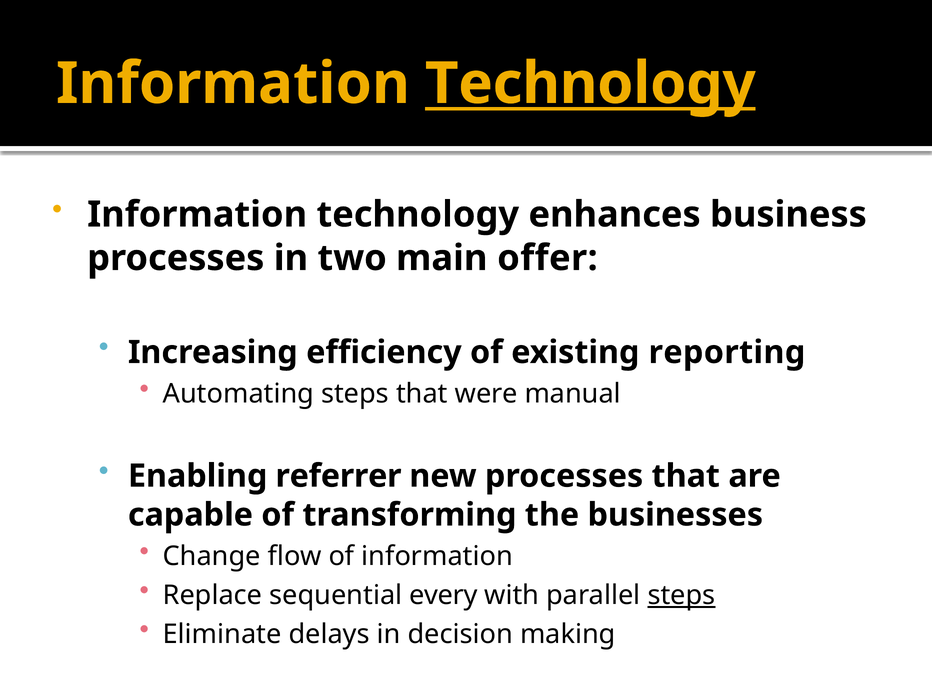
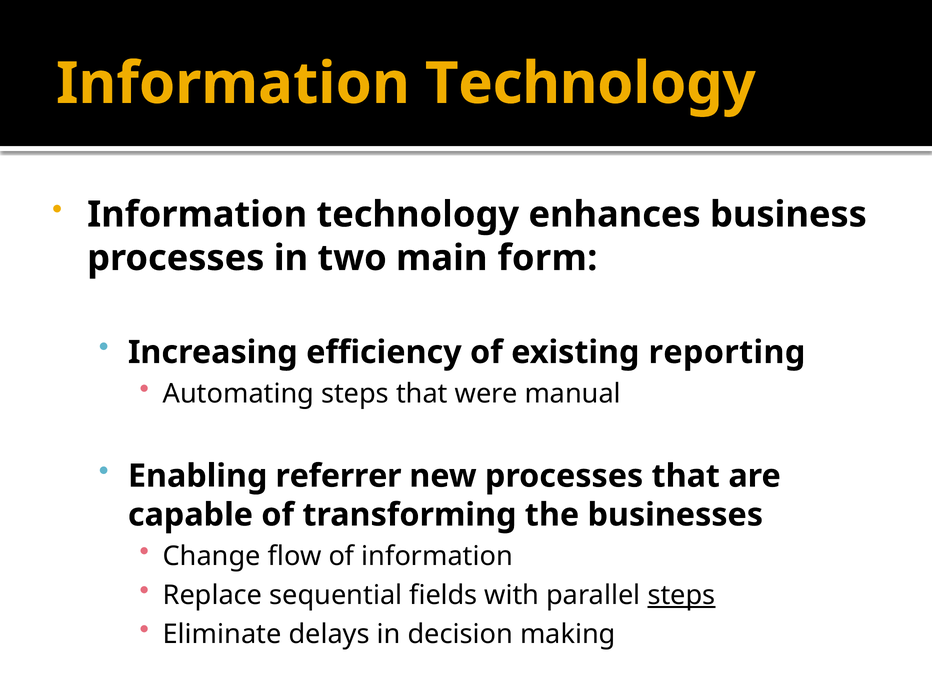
Technology underline: present -> none (590, 84)
offer: offer -> form (547, 258)
every: every -> fields (443, 595)
